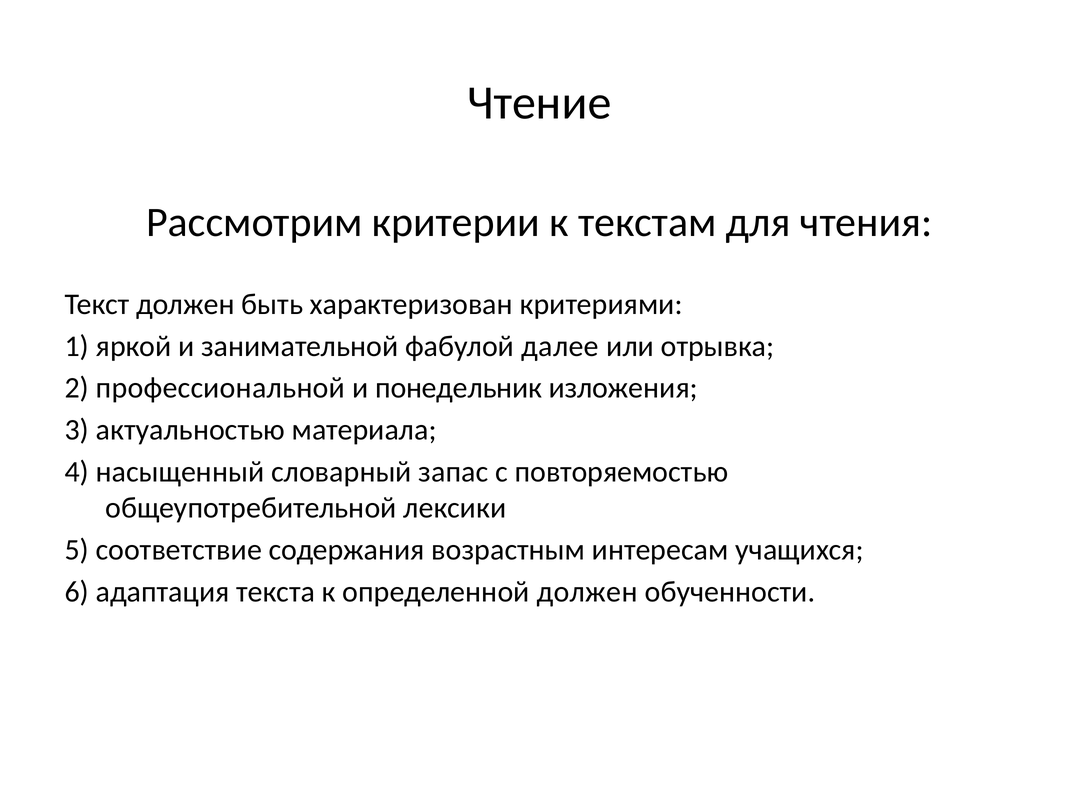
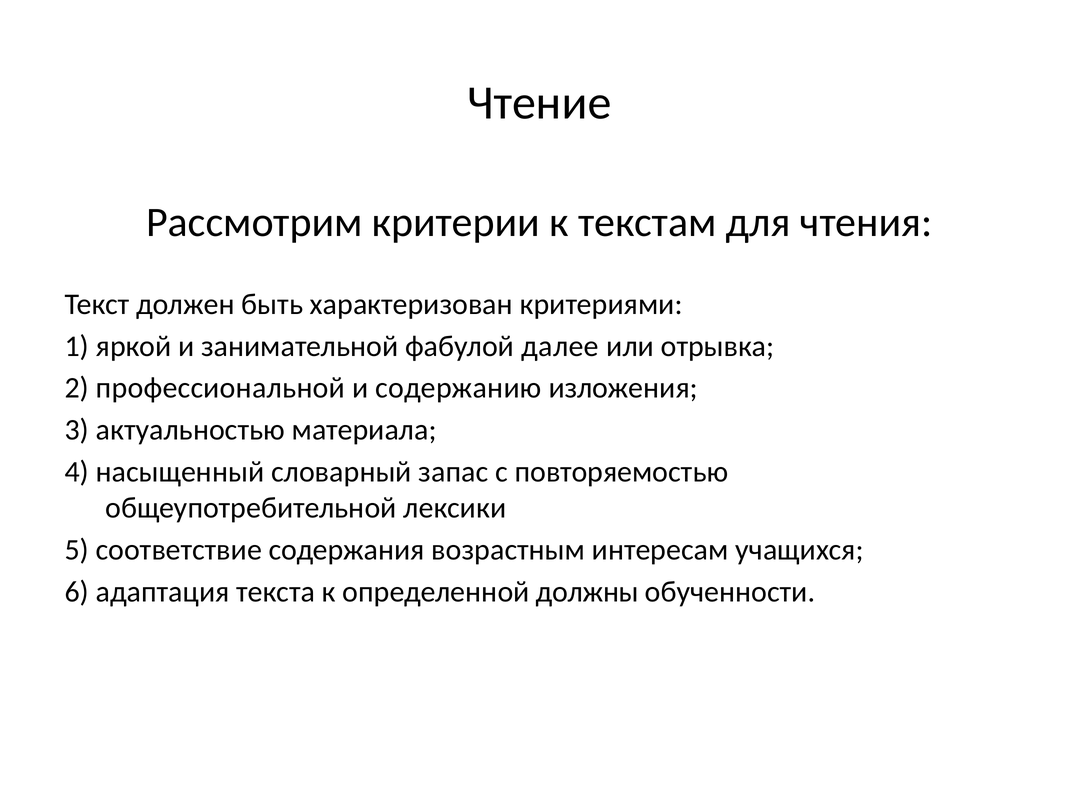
понедельник: понедельник -> содержанию (458, 388)
определенной должен: должен -> должны (587, 592)
